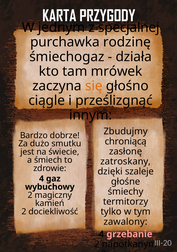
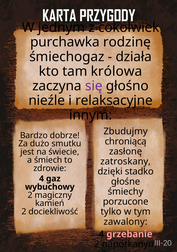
specjalnej: specjalnej -> cokolwiek (129, 27)
mrówek: mrówek -> królowa (116, 71)
się colour: orange -> purple (94, 86)
ciągle: ciągle -> nieźle (47, 100)
prześlizgnąć: prześlizgnąć -> relaksacyjne (114, 100)
szaleje: szaleje -> stadko (139, 171)
termitorzy: termitorzy -> porzucone (126, 201)
